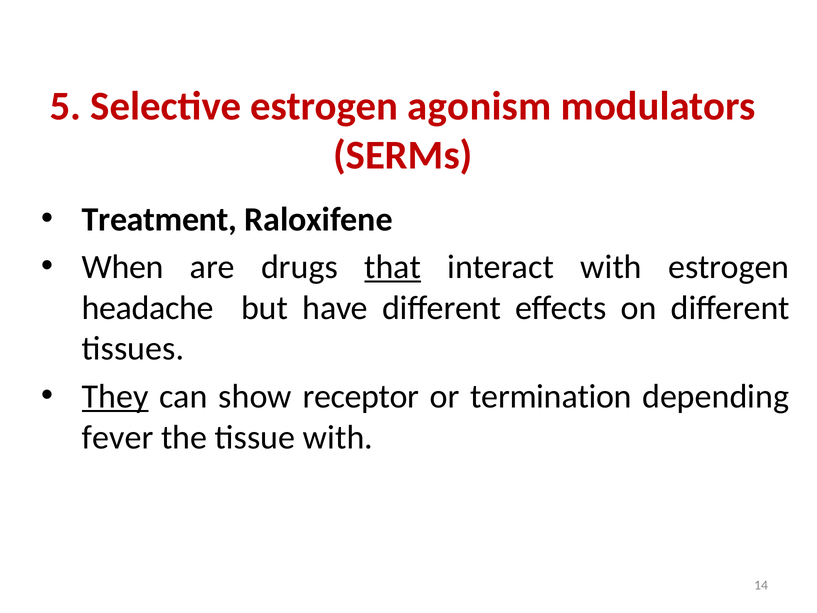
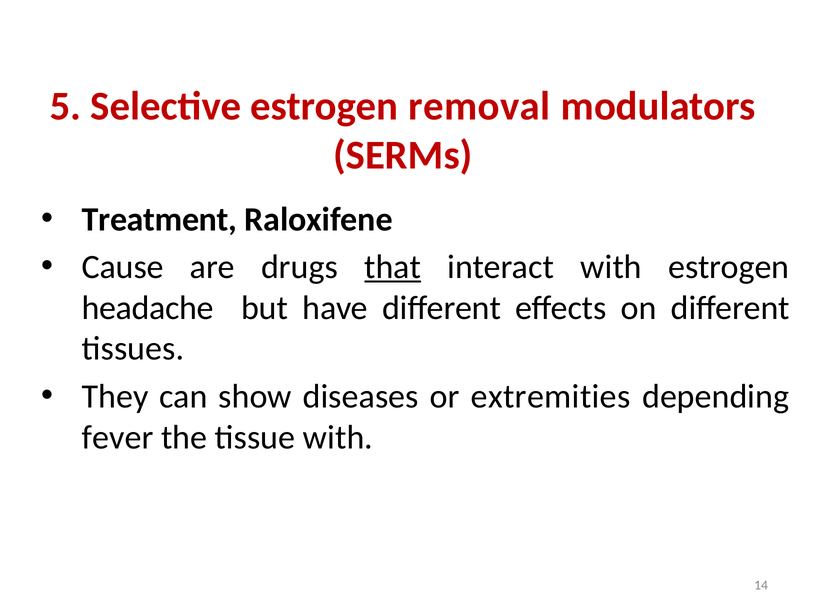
agonism: agonism -> removal (479, 106)
When: When -> Cause (123, 267)
They underline: present -> none (115, 396)
receptor: receptor -> diseases (361, 396)
termination: termination -> extremities (551, 396)
